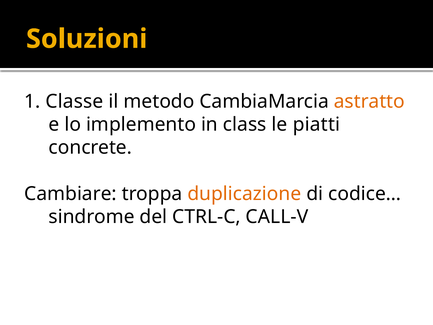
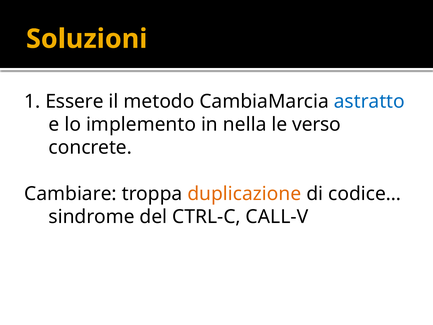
Classe: Classe -> Essere (75, 101)
astratto colour: orange -> blue (369, 101)
class: class -> nella (245, 124)
piatti: piatti -> verso (317, 124)
